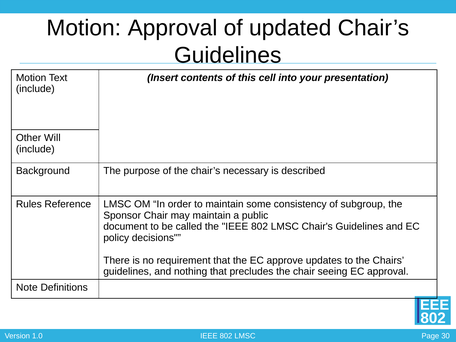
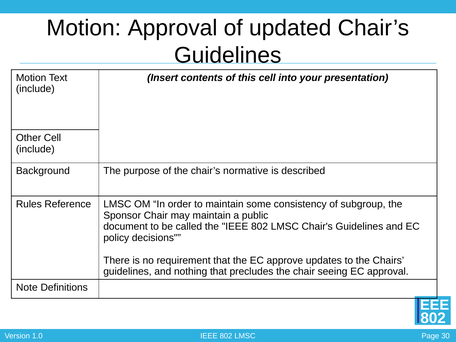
Other Will: Will -> Cell (52, 138)
necessary: necessary -> normative (246, 171)
